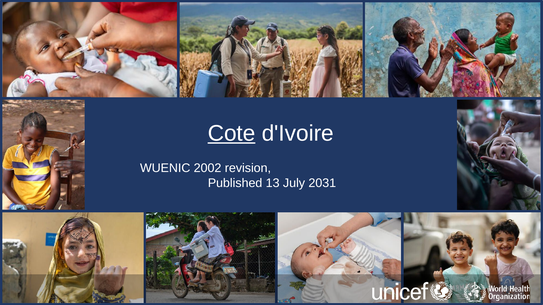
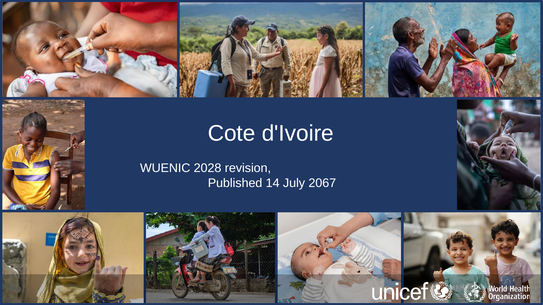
Cote underline: present -> none (232, 134)
2002: 2002 -> 2028 (208, 168)
13: 13 -> 14 (273, 183)
2031: 2031 -> 2067 (322, 183)
